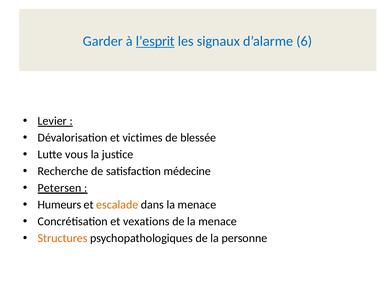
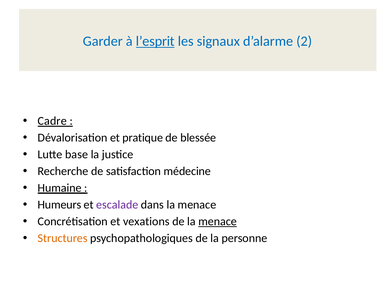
6: 6 -> 2 (304, 41)
Levier: Levier -> Cadre (52, 121)
victimes: victimes -> pratique (143, 138)
vous: vous -> base (77, 155)
Petersen: Petersen -> Humaine (60, 188)
escalade colour: orange -> purple (117, 205)
menace underline: none -> present (218, 222)
